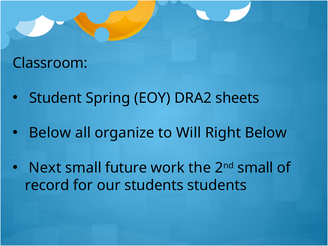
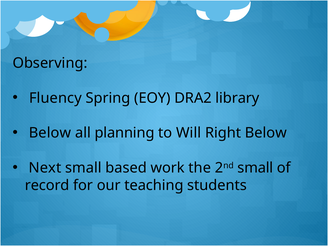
Classroom: Classroom -> Observing (50, 63)
Student: Student -> Fluency (55, 98)
sheets: sheets -> library (237, 98)
organize: organize -> planning (125, 133)
future: future -> based (126, 168)
our students: students -> teaching (154, 185)
